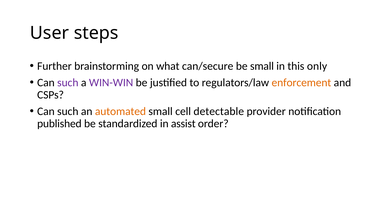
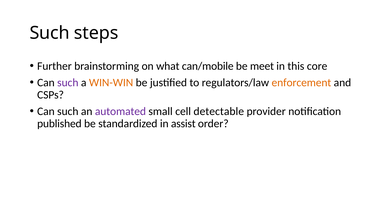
User: User -> Such (50, 33)
can/secure: can/secure -> can/mobile (208, 66)
be small: small -> meet (262, 66)
only: only -> core (317, 66)
WIN-WIN colour: purple -> orange (111, 83)
automated colour: orange -> purple (120, 111)
